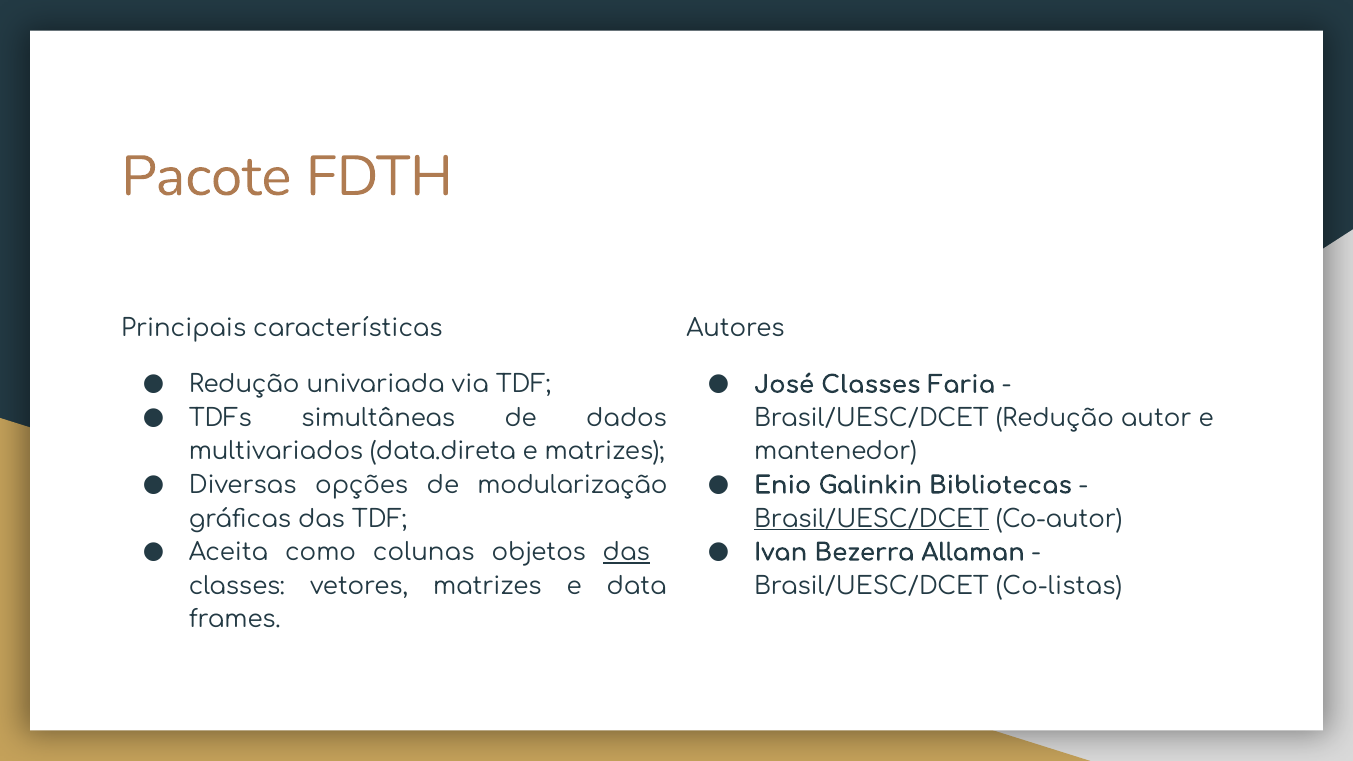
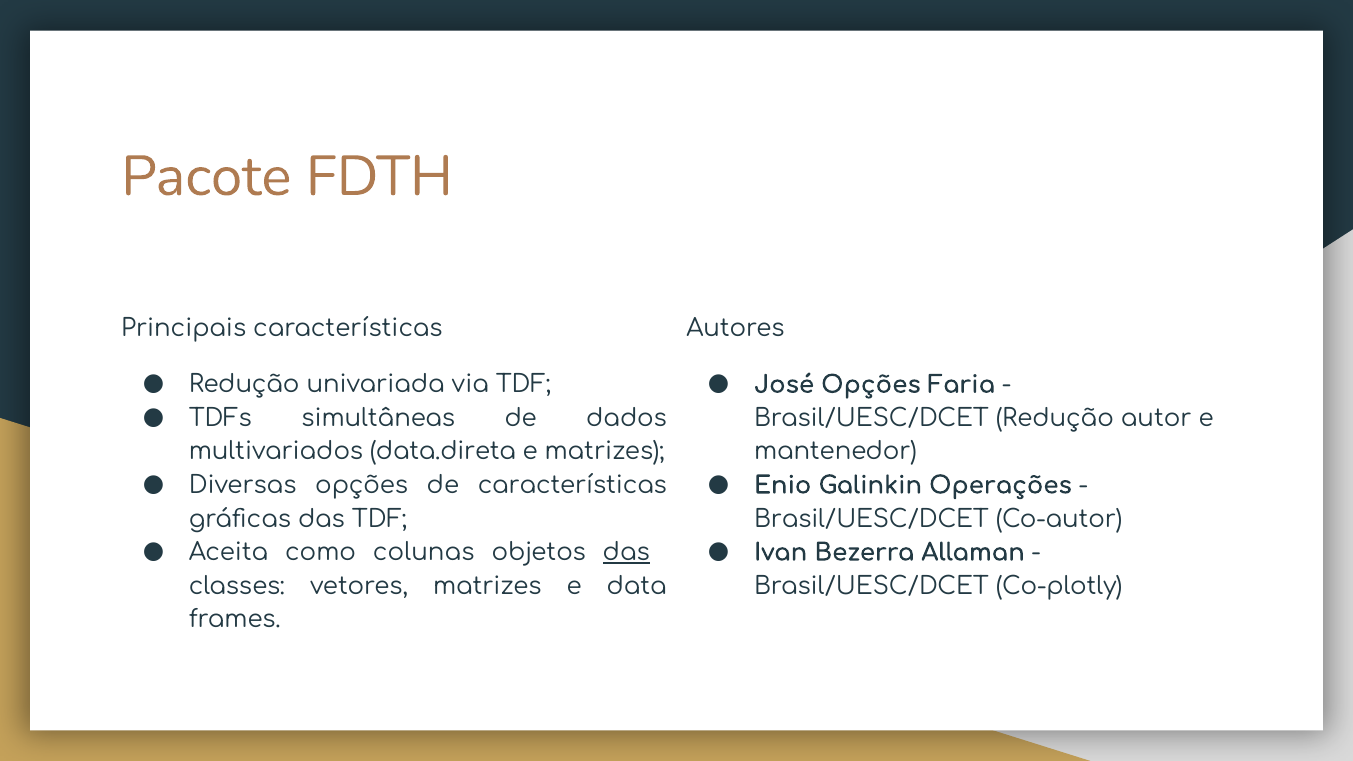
José Classes: Classes -> Opções (871, 385)
de modularização: modularização -> características (572, 486)
Bibliotecas: Bibliotecas -> Operações (1000, 486)
Brasil/UESC/DCET underline: present -> none (871, 519)
Co-listas: Co-listas -> Co-plotly (1059, 586)
